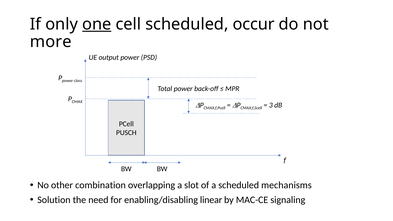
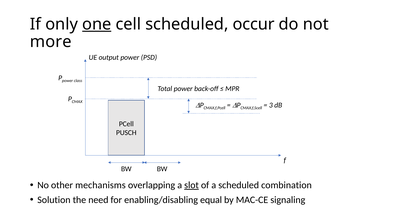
combination: combination -> mechanisms (100, 185)
slot underline: none -> present (192, 185)
mechanisms: mechanisms -> combination (286, 185)
linear: linear -> equal (211, 200)
